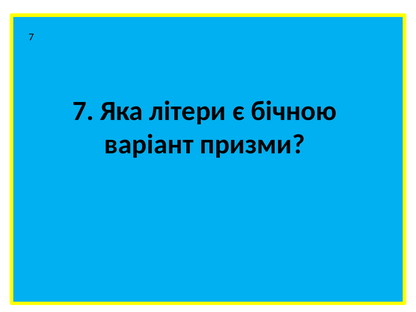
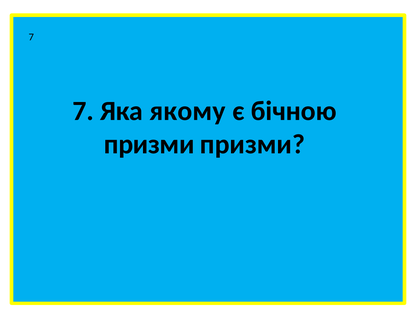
літери: літери -> якому (188, 111)
варіант: варіант -> призми (149, 144)
